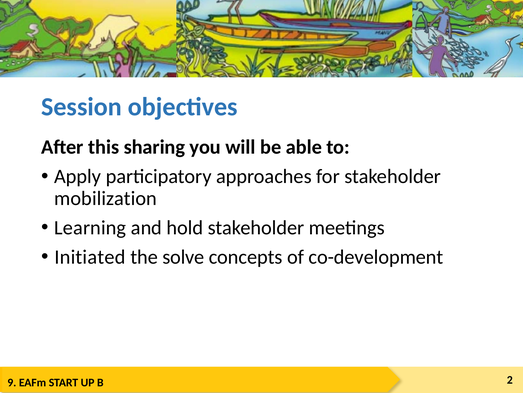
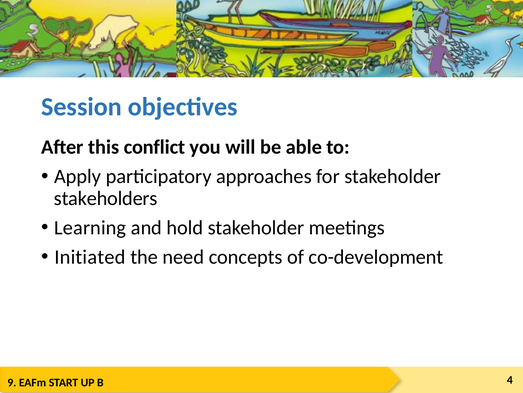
sharing: sharing -> conflict (154, 147)
mobilization: mobilization -> stakeholders (106, 198)
solve: solve -> need (183, 257)
2: 2 -> 4 (510, 379)
